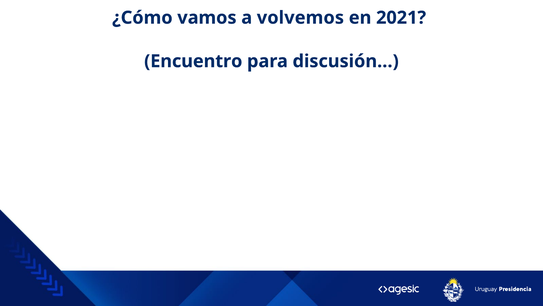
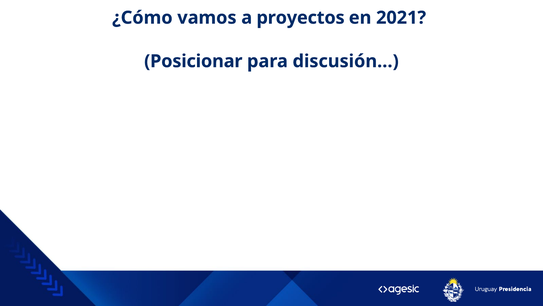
volvemos: volvemos -> proyectos (301, 18)
Encuentro: Encuentro -> Posicionar (193, 61)
